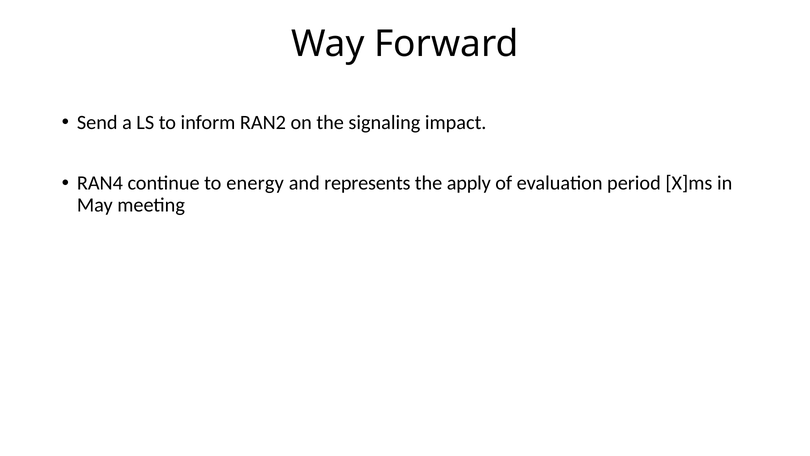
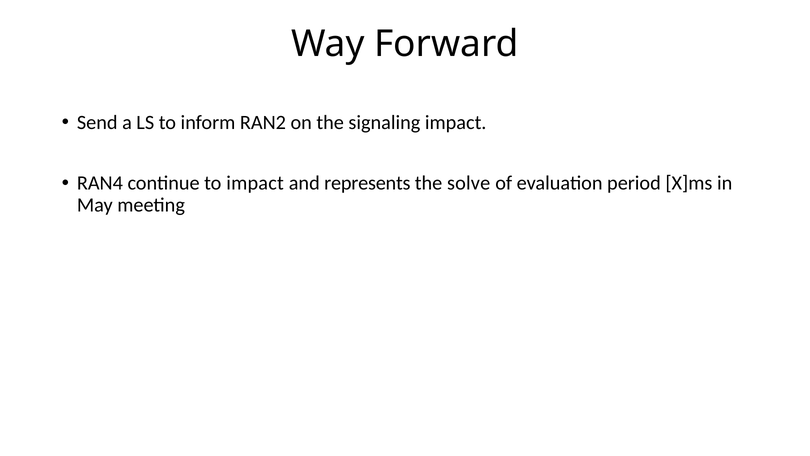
to energy: energy -> impact (255, 183)
apply: apply -> solve (469, 183)
